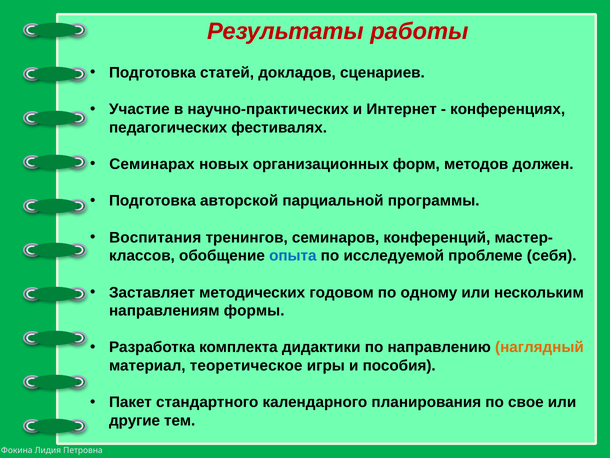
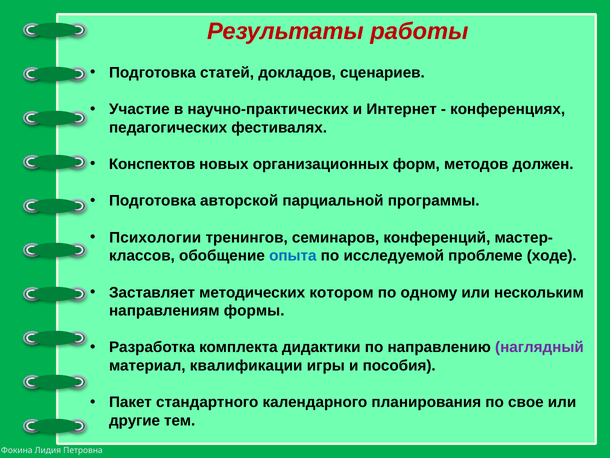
Семинарах: Семинарах -> Конспектов (152, 164)
Воспитания: Воспитания -> Психологии (155, 237)
себя: себя -> ходе (552, 256)
годовом: годовом -> котором (341, 292)
наглядный colour: orange -> purple (539, 347)
теоретическое: теоретическое -> квалификации (246, 365)
